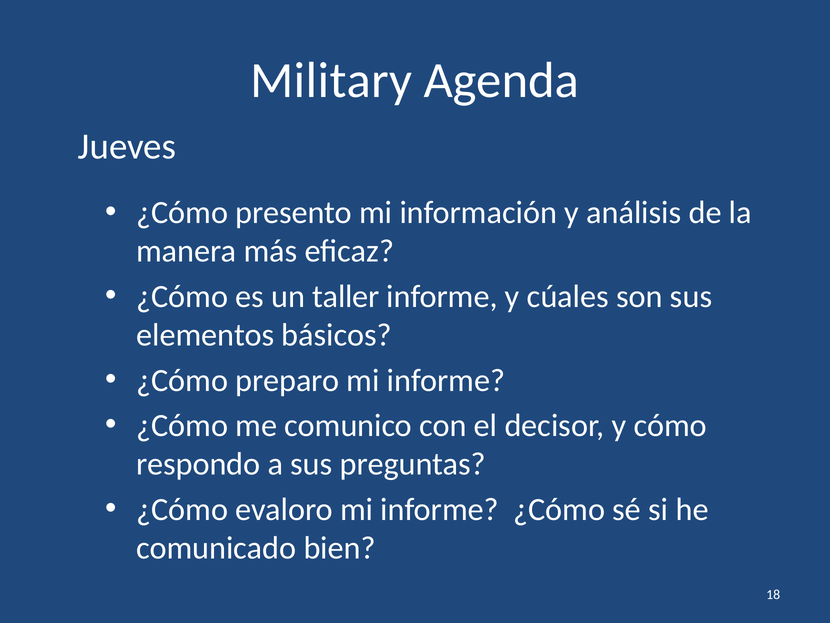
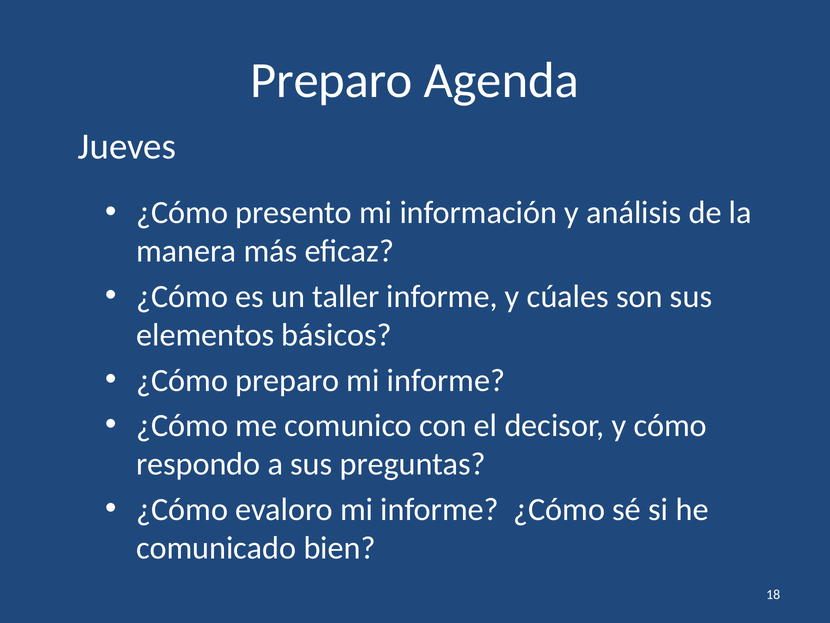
Military: Military -> Preparo (332, 80)
